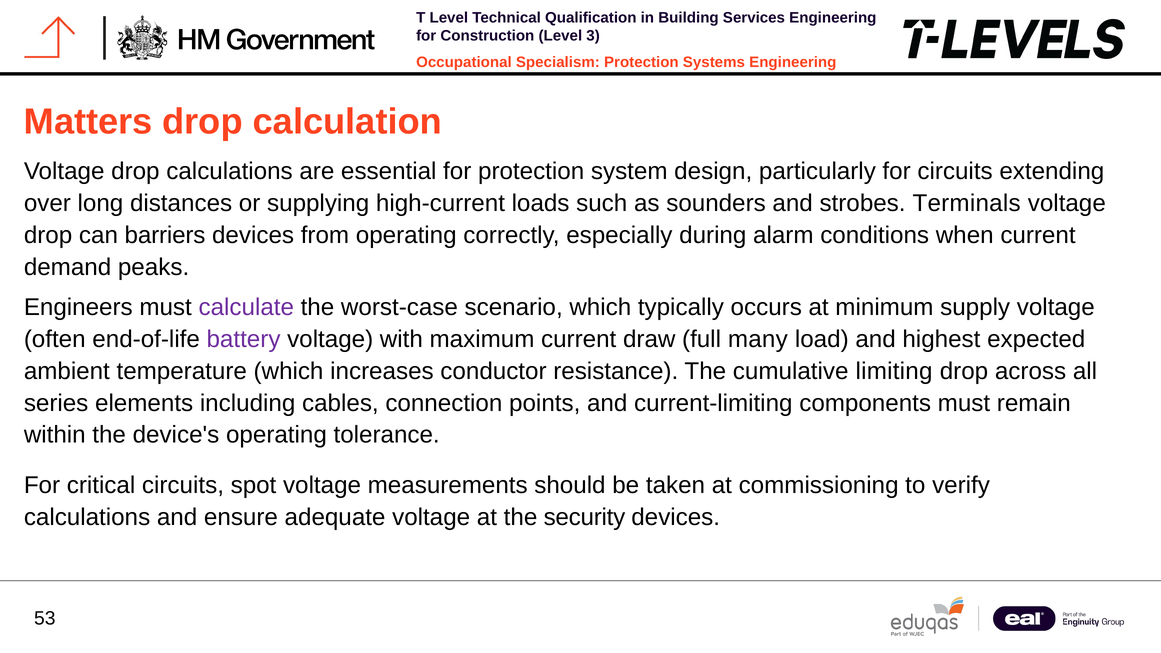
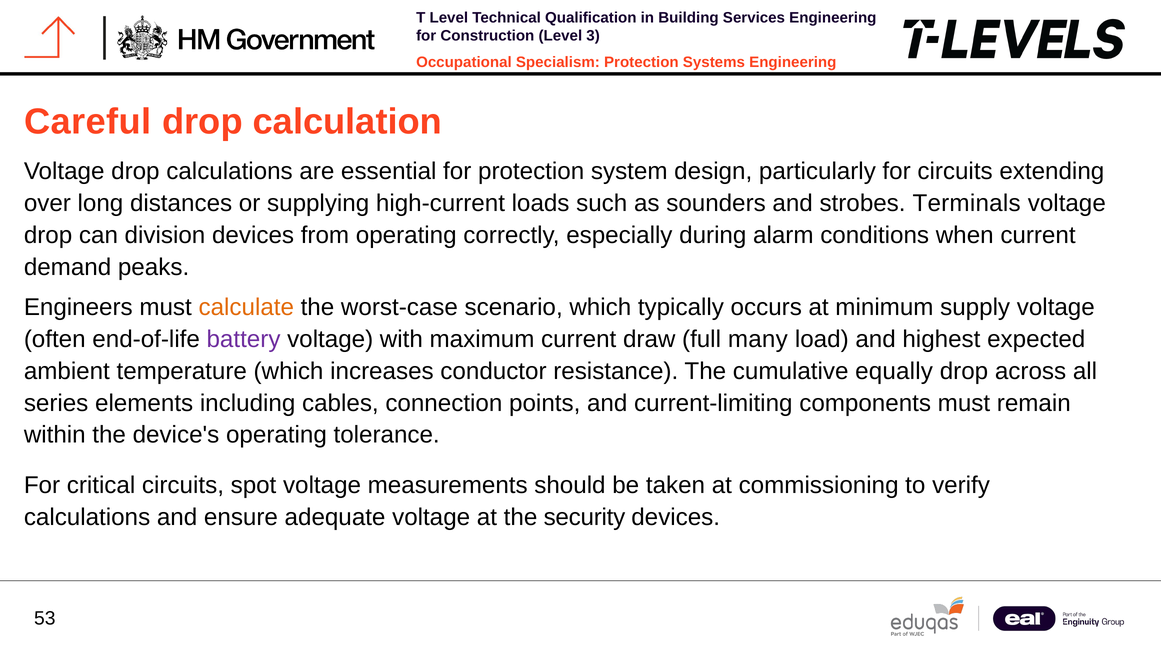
Matters: Matters -> Careful (88, 122)
barriers: barriers -> division (165, 235)
calculate colour: purple -> orange (246, 307)
limiting: limiting -> equally (894, 371)
